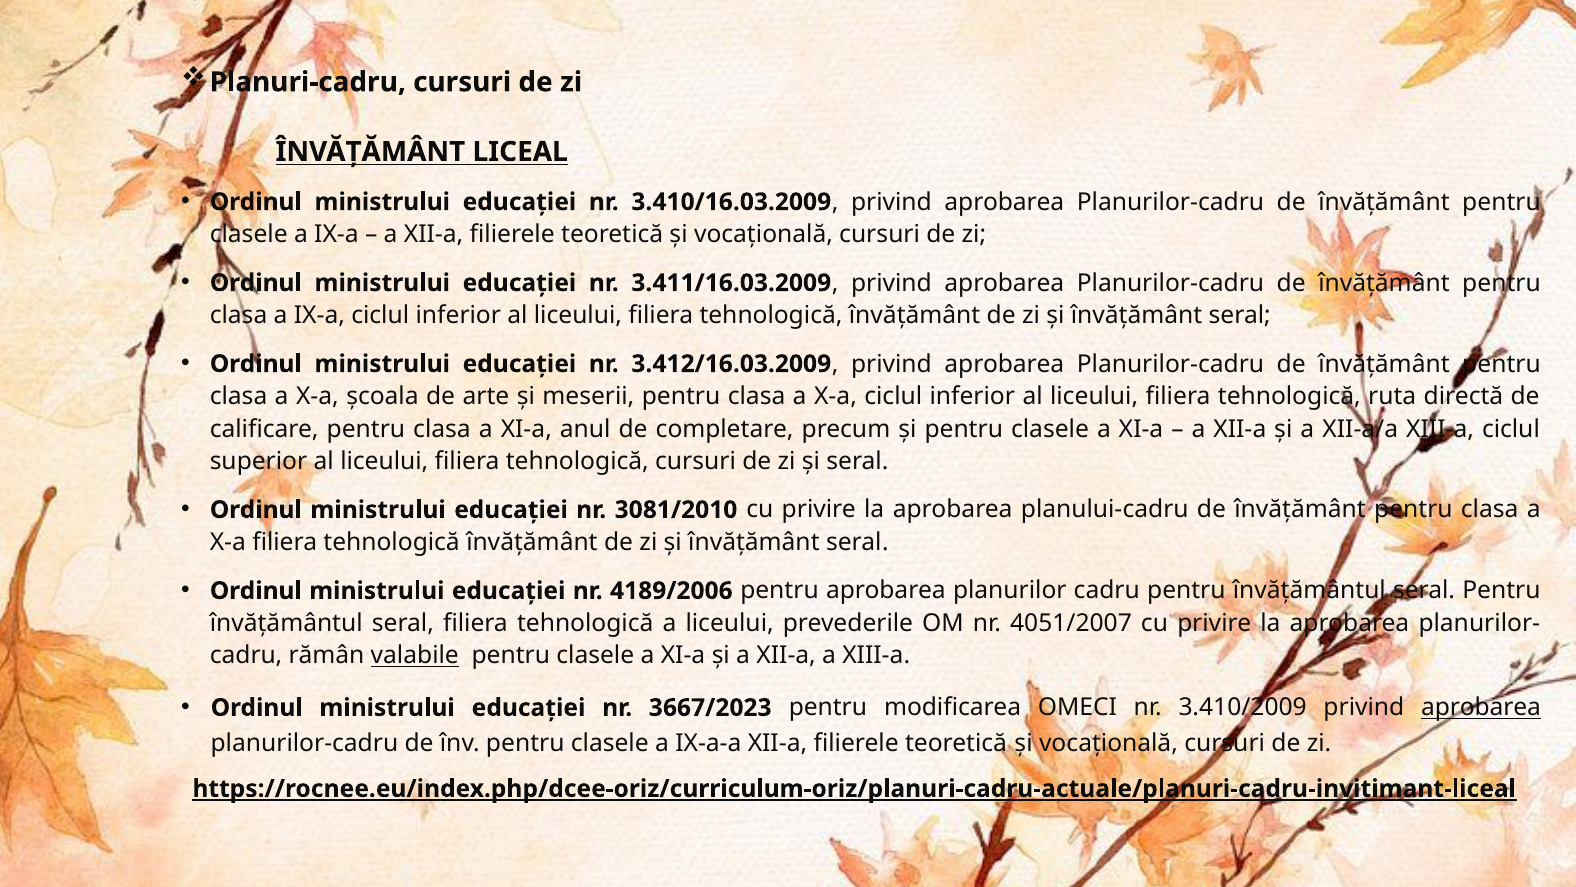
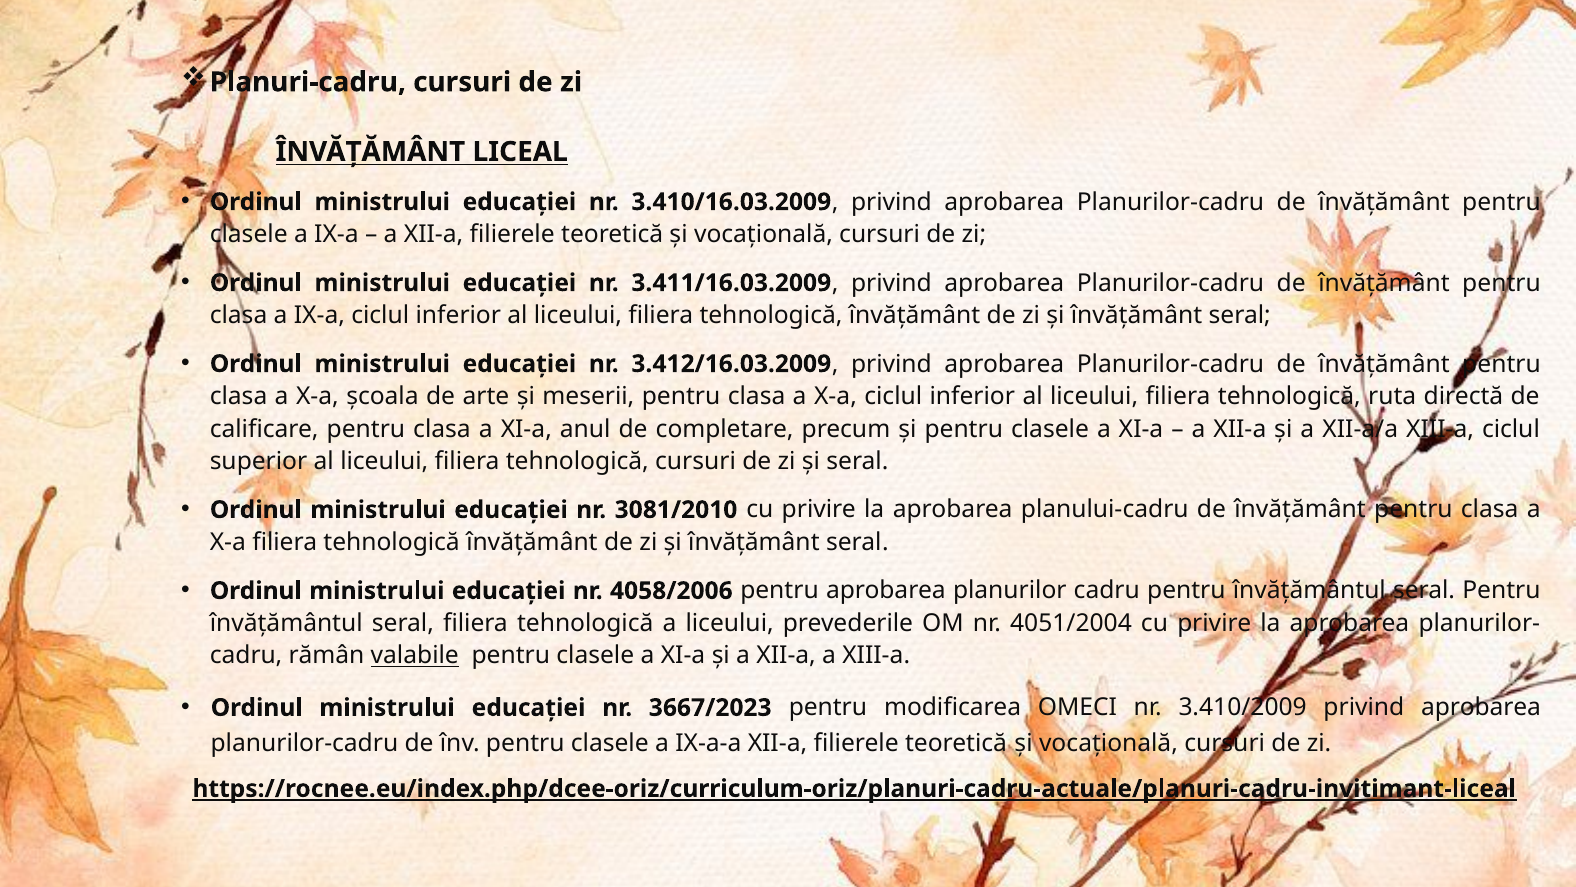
4189/2006: 4189/2006 -> 4058/2006 (671, 591)
4051/2007: 4051/2007 -> 4051/2004 (1071, 623)
aprobarea underline: present -> none (1481, 707)
